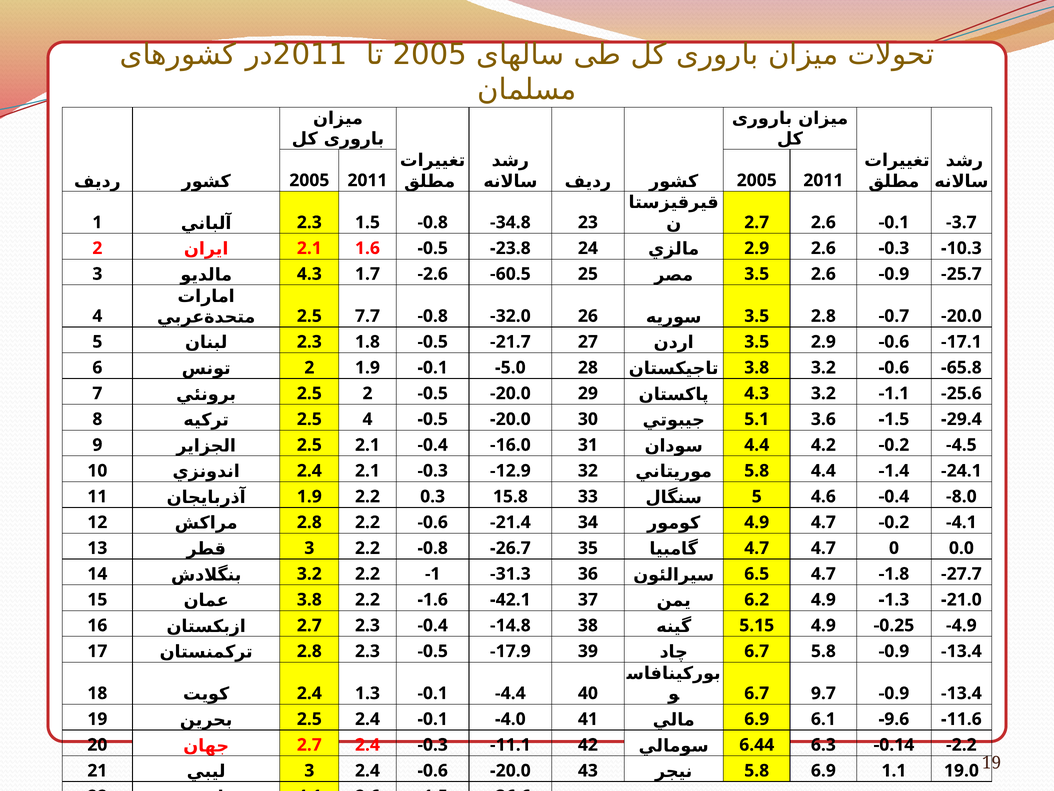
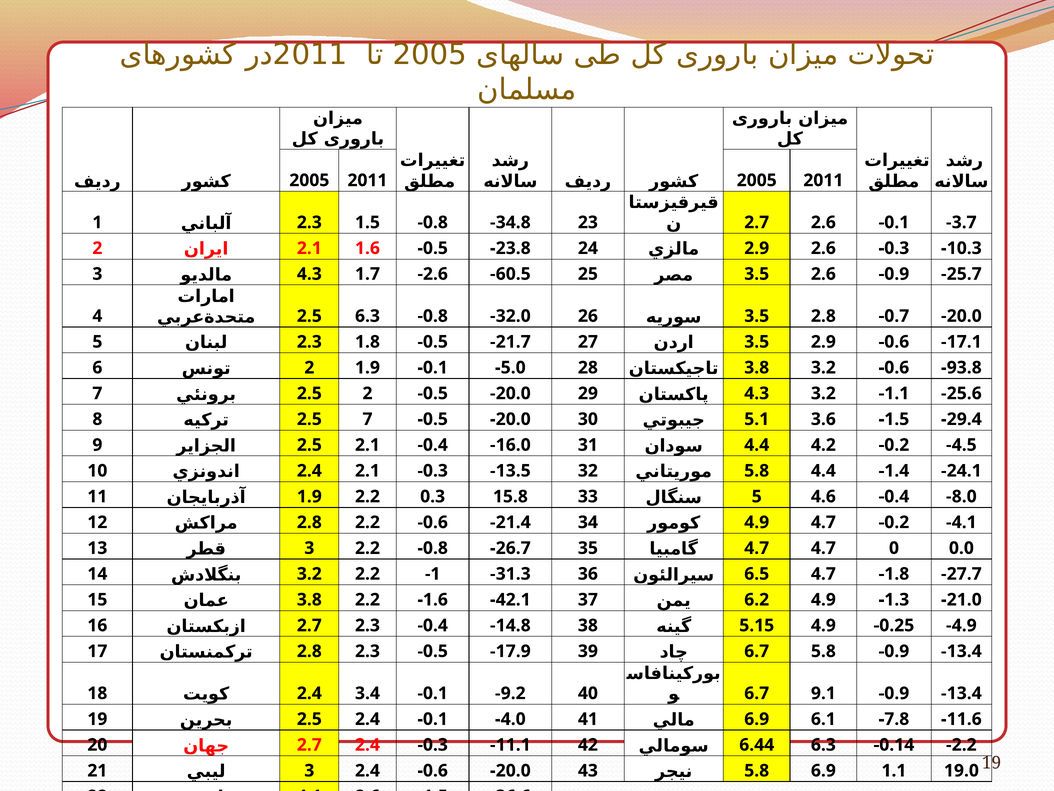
7.7: 7.7 -> 6.3 (367, 316)
-65.8: -65.8 -> -93.8 (961, 367)
4: 4 -> 7 (367, 419)
-12.9: -12.9 -> -13.5 (510, 470)
9.7: 9.7 -> 9.1 (823, 693)
1.3: 1.3 -> 3.4 (367, 693)
-4.4: -4.4 -> -9.2 (510, 693)
-9.6: -9.6 -> -7.8 (894, 719)
